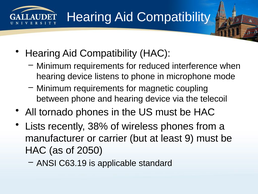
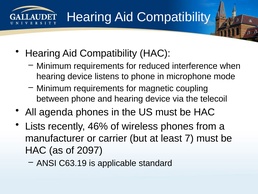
tornado: tornado -> agenda (56, 112)
38%: 38% -> 46% (98, 126)
9: 9 -> 7 (189, 138)
2050: 2050 -> 2097 (90, 150)
